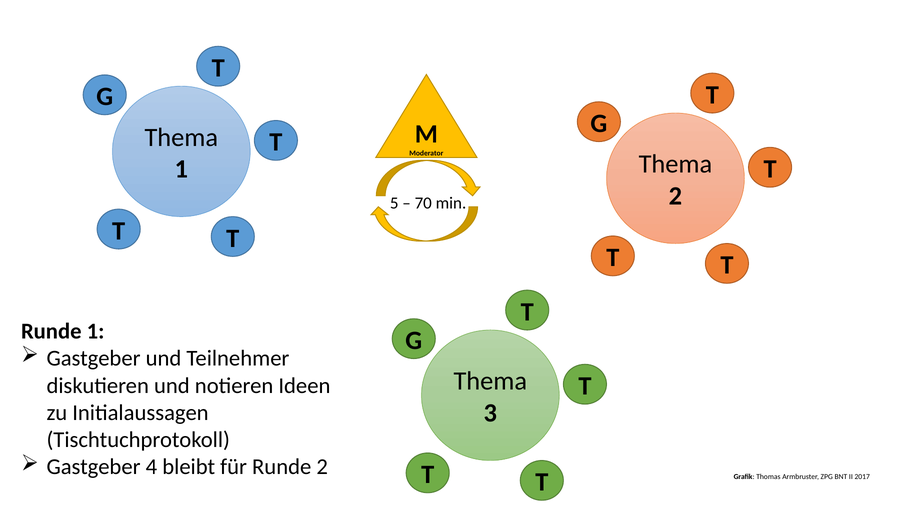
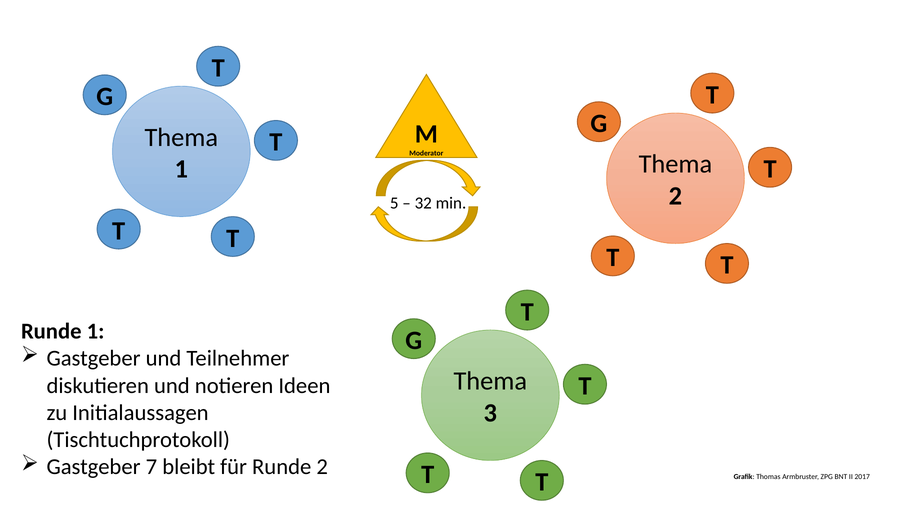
70: 70 -> 32 (423, 203)
4: 4 -> 7 (151, 468)
